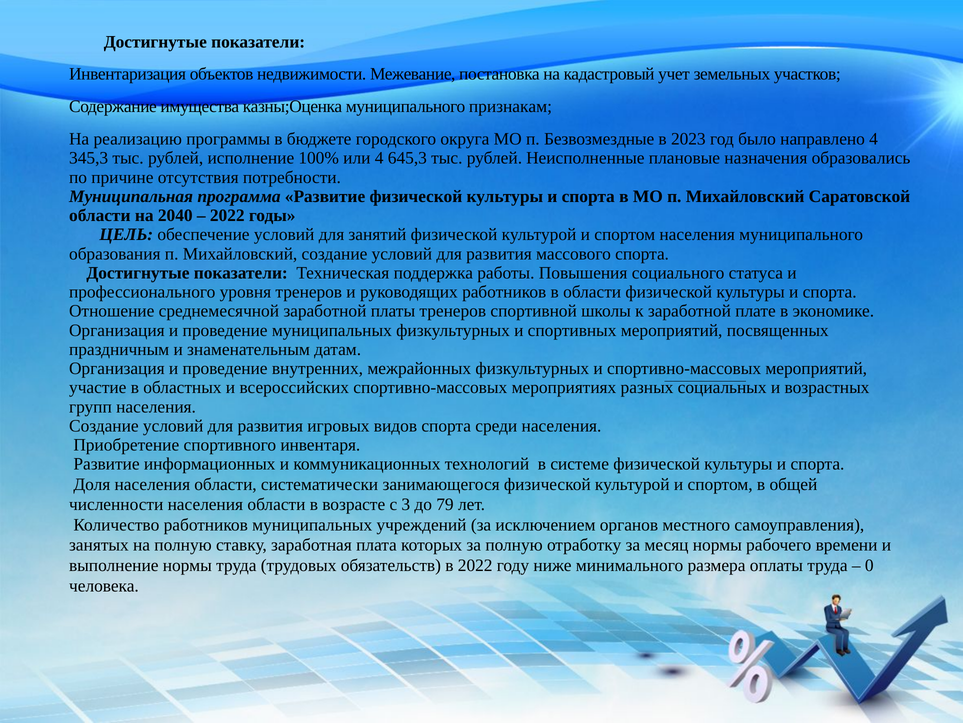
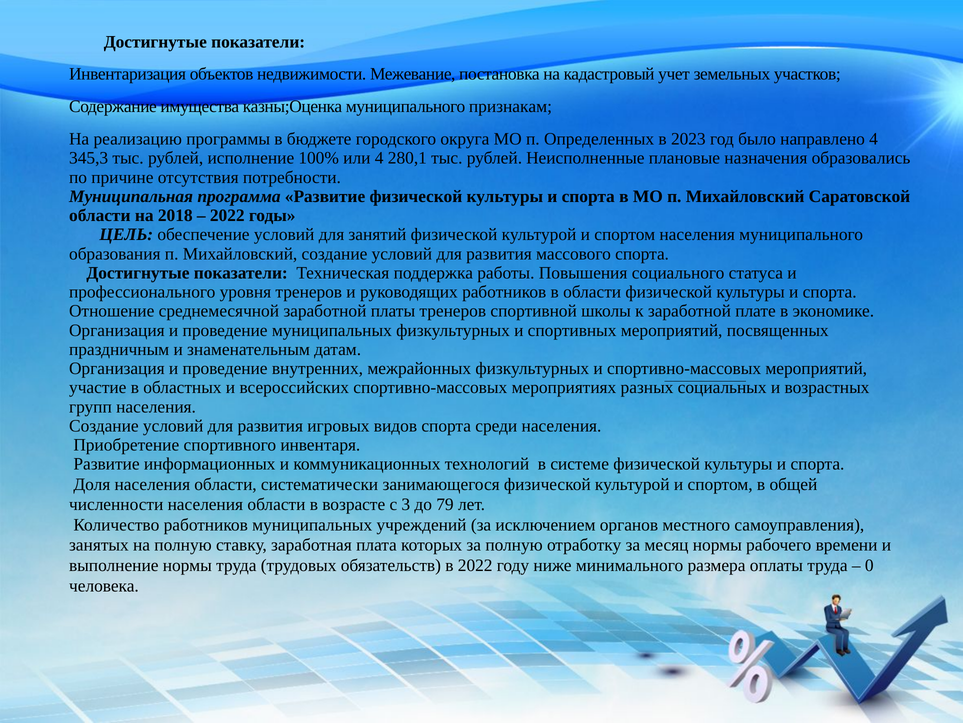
Безвозмездные: Безвозмездные -> Определенных (599, 139)
645,3: 645,3 -> 280,1 (407, 158)
2040: 2040 -> 2018 (175, 215)
